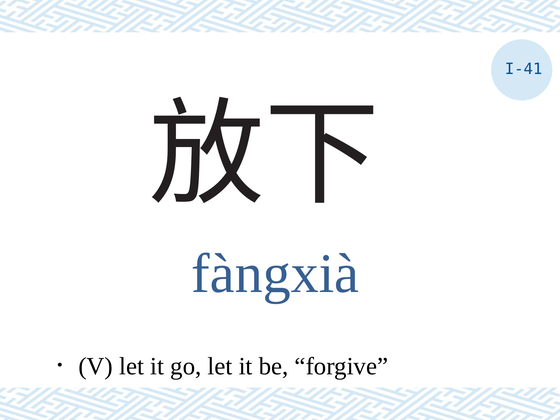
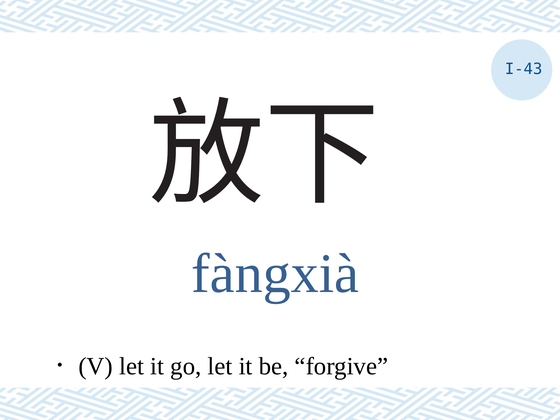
I-41: I-41 -> I-43 (524, 69)
